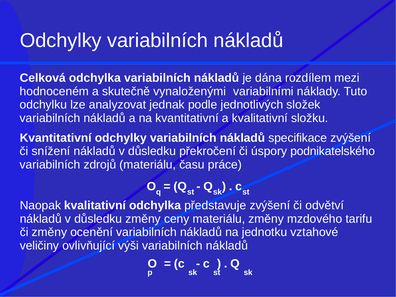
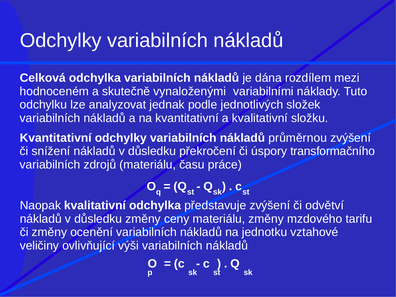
specifikace: specifikace -> průměrnou (298, 138)
podnikatelského: podnikatelského -> transformačního (333, 151)
